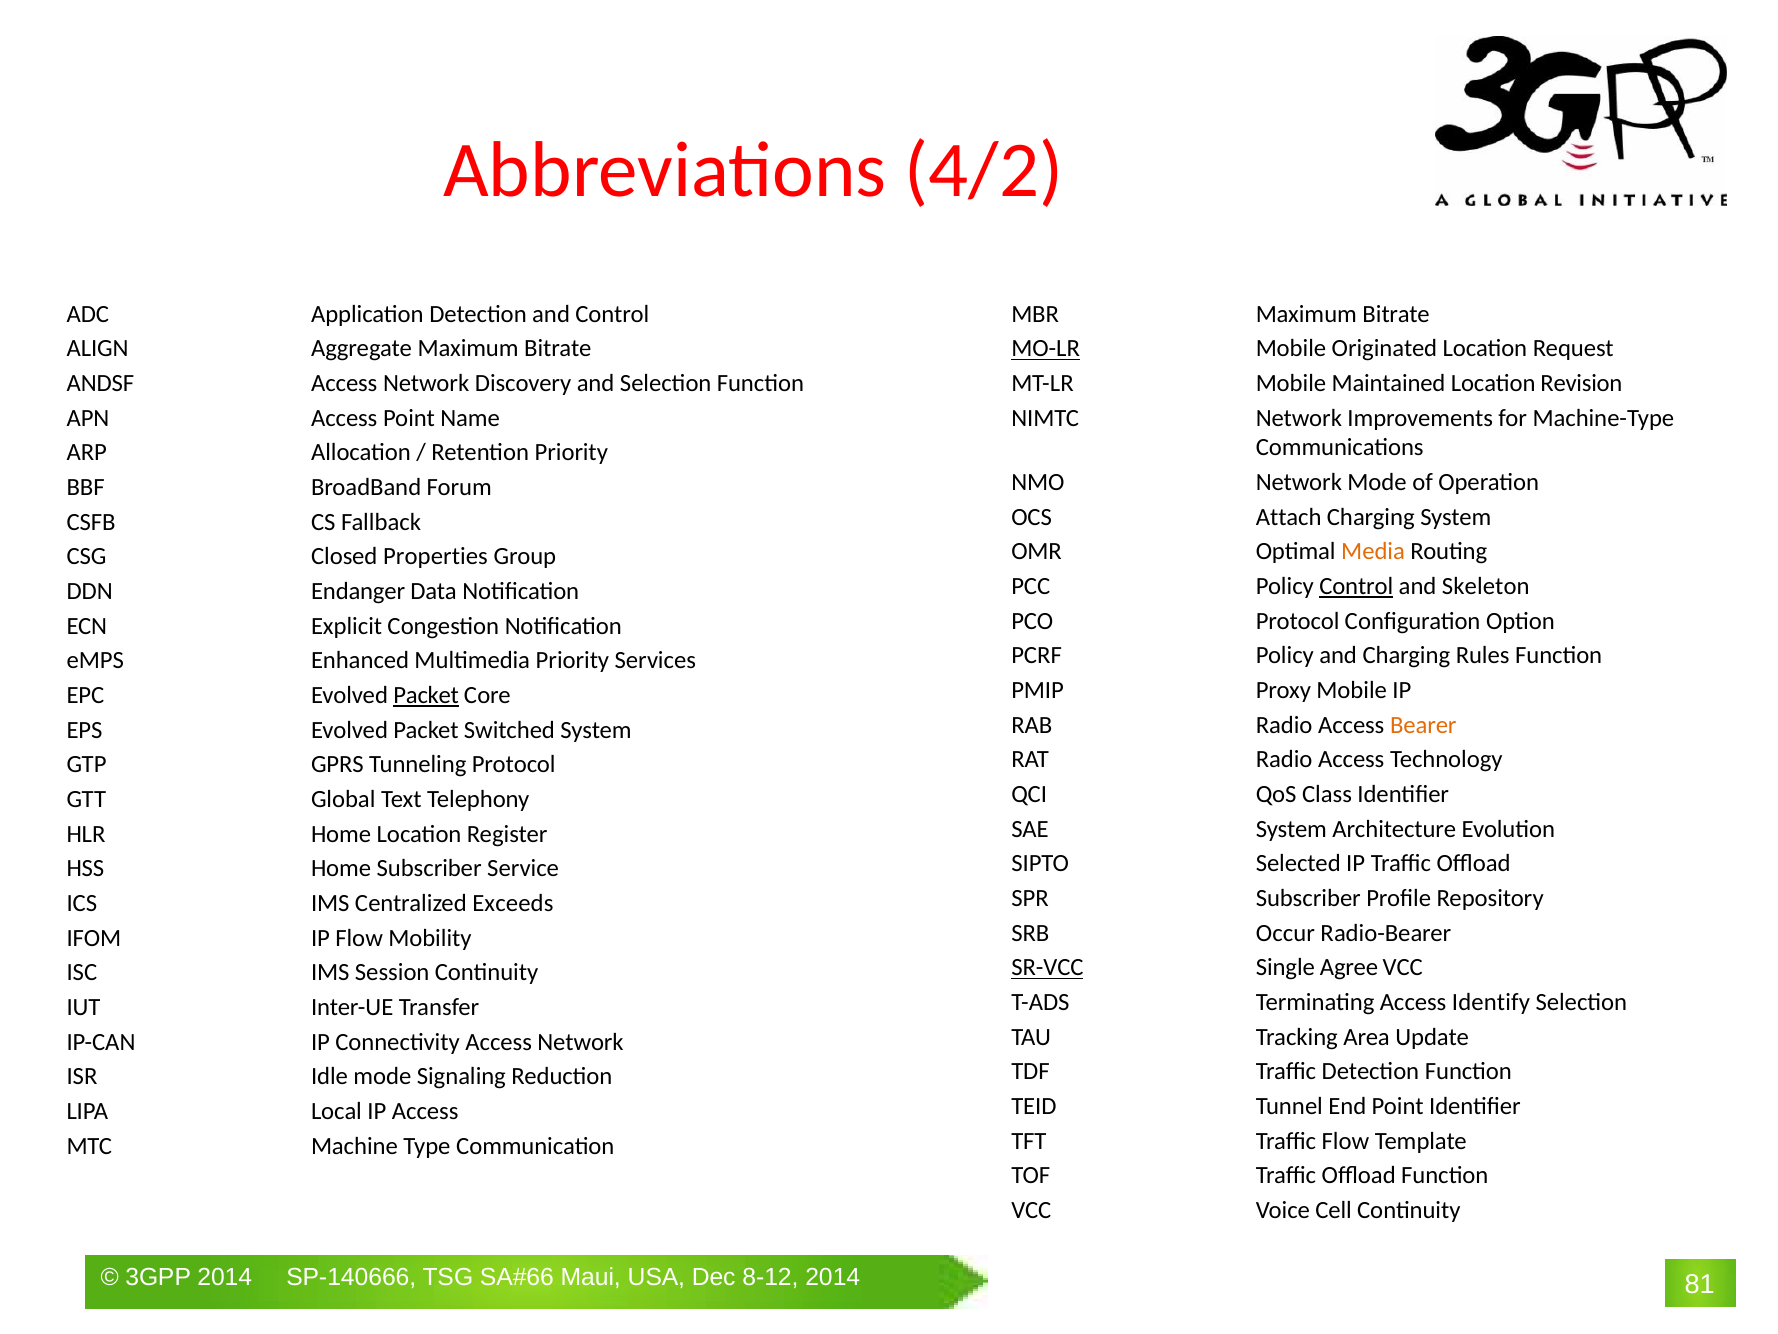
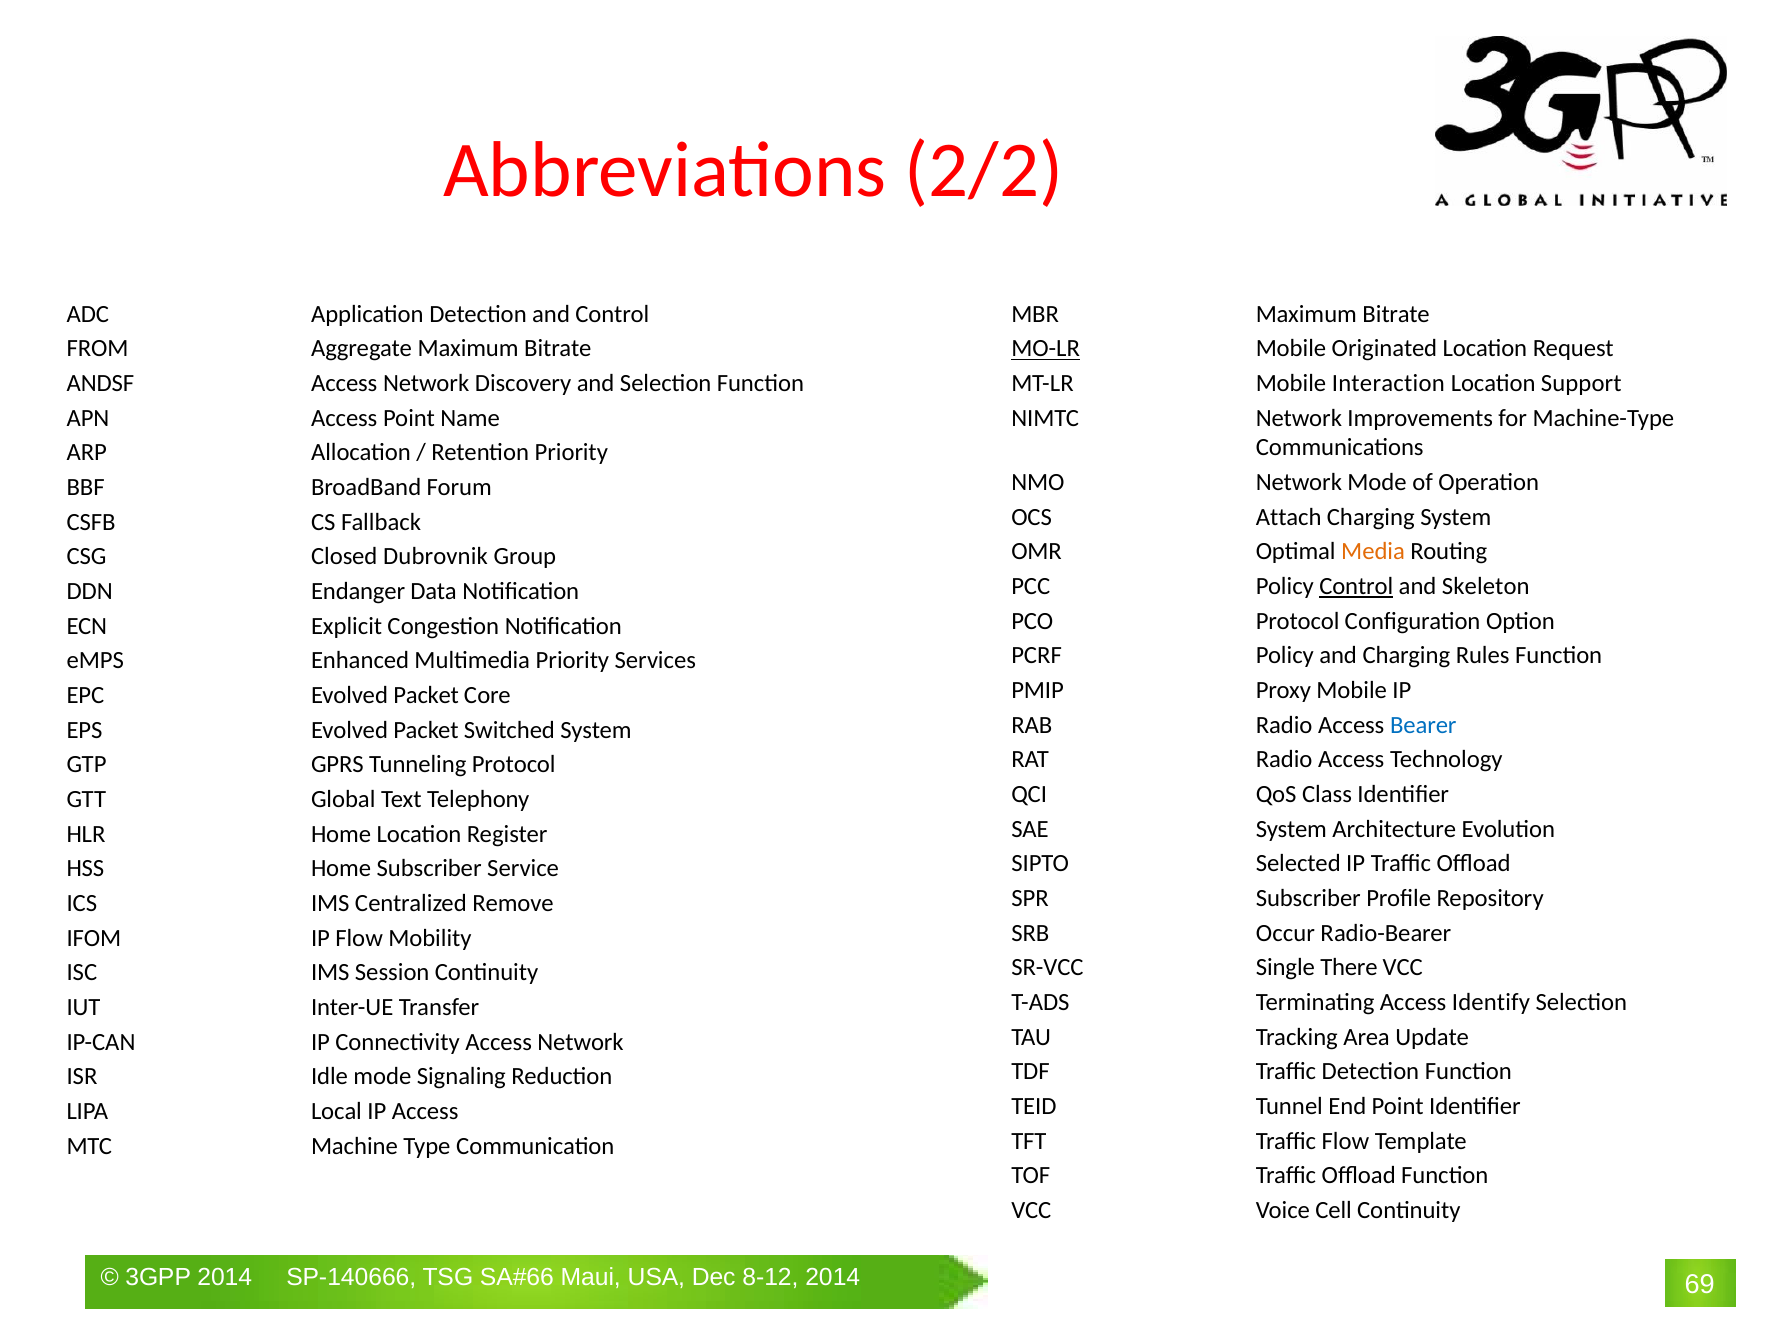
4/2: 4/2 -> 2/2 (984, 170)
ALIGN: ALIGN -> FROM (98, 349)
Maintained: Maintained -> Interaction (1388, 383)
Revision: Revision -> Support (1581, 383)
Properties: Properties -> Dubrovnik (435, 557)
Packet underline: present -> none (426, 695)
Bearer colour: orange -> blue (1423, 725)
Exceeds: Exceeds -> Remove (513, 903)
SR-VCC underline: present -> none (1047, 967)
Agree: Agree -> There (1349, 967)
81: 81 -> 69 (1700, 1284)
